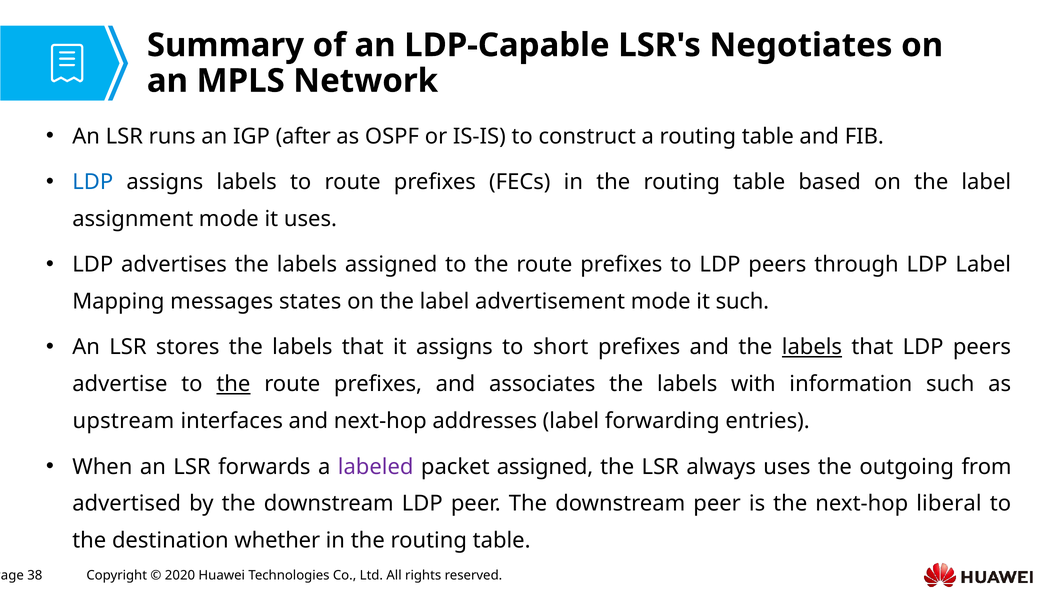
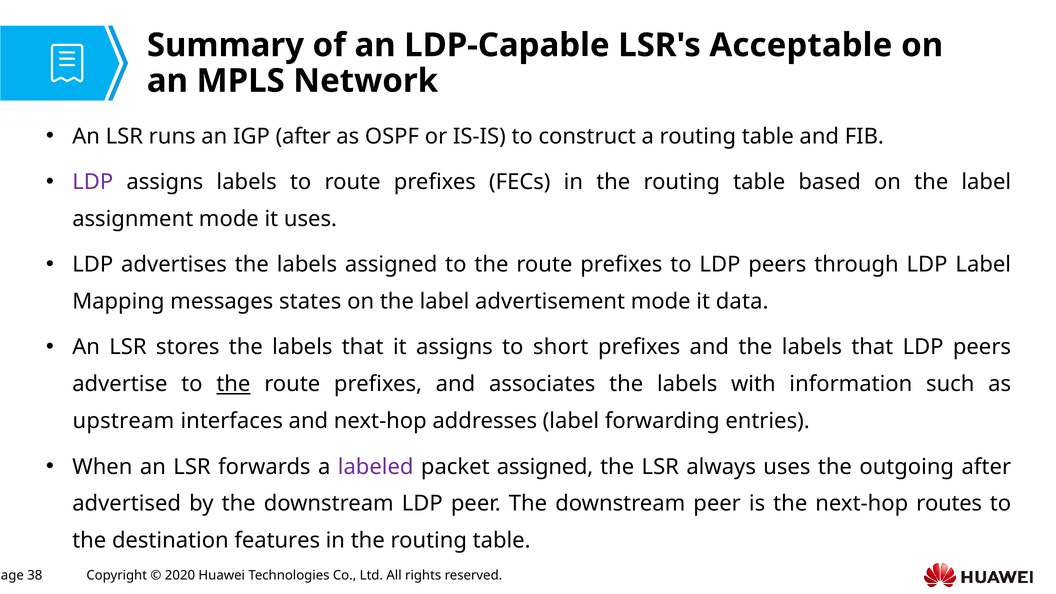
Negotiates: Negotiates -> Acceptable (801, 45)
LDP colour: blue -> purple (93, 182)
it such: such -> data (742, 302)
labels underline: present -> none (812, 347)
outgoing from: from -> after (986, 467)
liberal: liberal -> routes (949, 504)
whether: whether -> features (277, 541)
